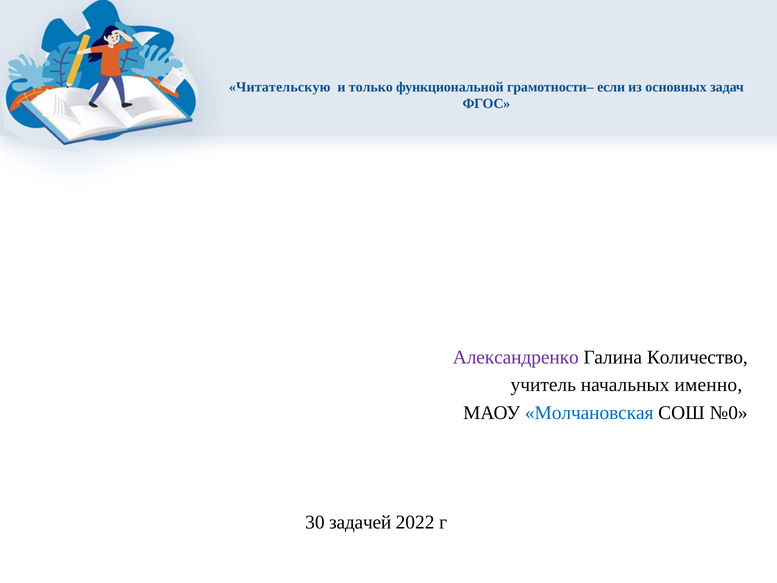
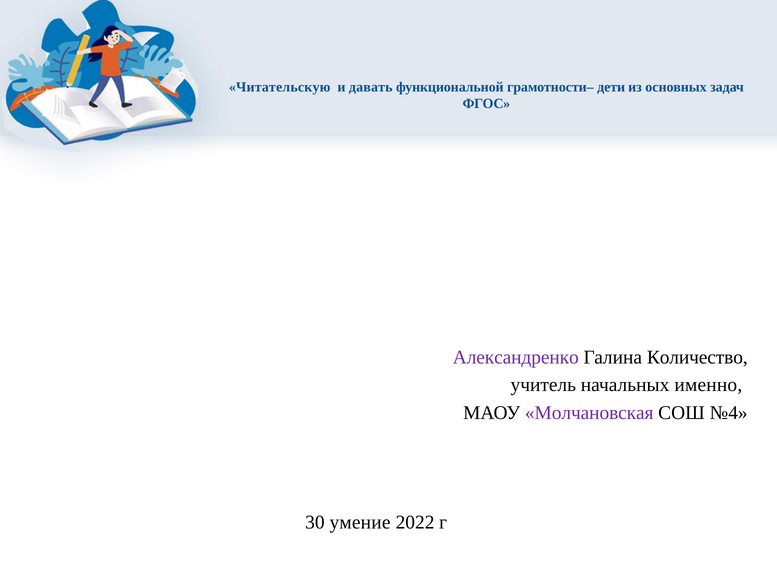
только: только -> давать (371, 87)
если: если -> дети (611, 87)
Молчановская colour: blue -> purple (589, 412)
№0: №0 -> №4 (729, 412)
задачей: задачей -> умение (360, 522)
